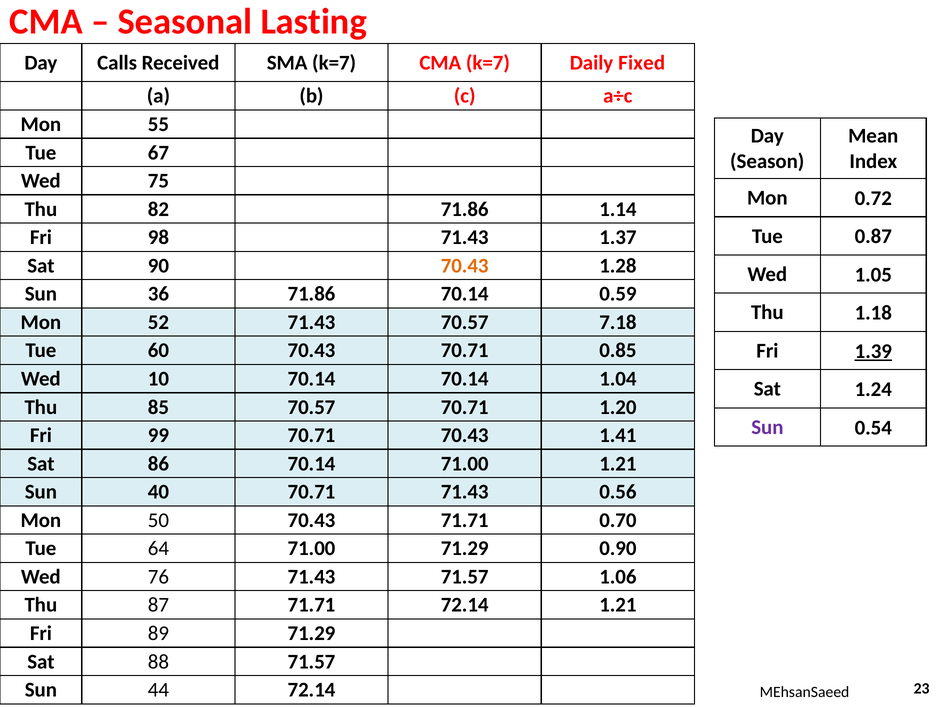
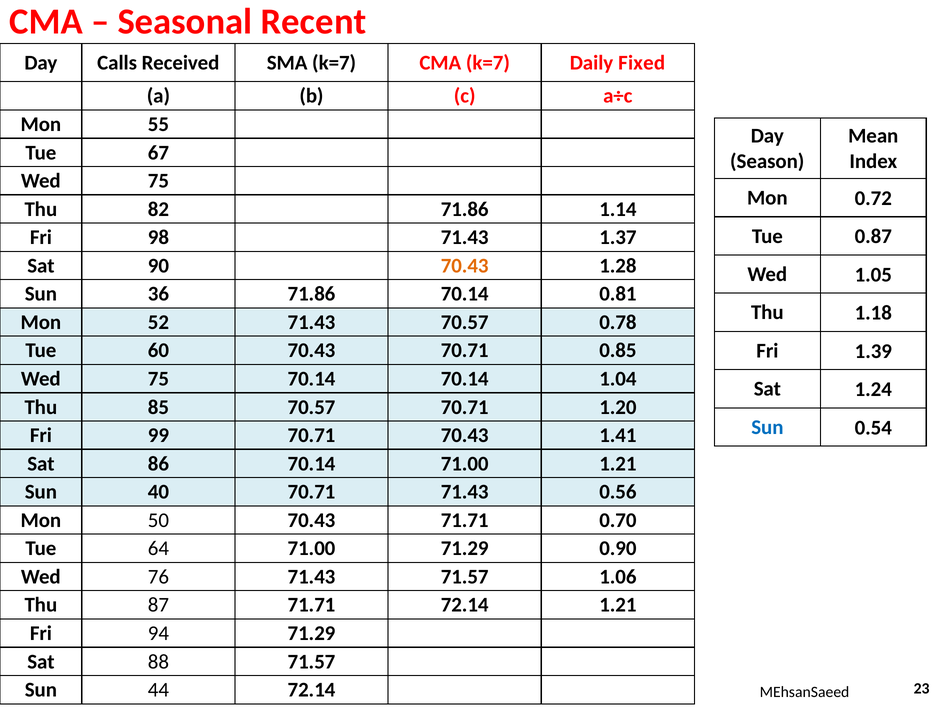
Lasting: Lasting -> Recent (314, 22)
0.59: 0.59 -> 0.81 (618, 294)
7.18: 7.18 -> 0.78 (618, 322)
1.39 underline: present -> none (873, 351)
10: 10 -> 75 (158, 379)
Sun colour: purple -> blue (767, 427)
89: 89 -> 94 (158, 633)
